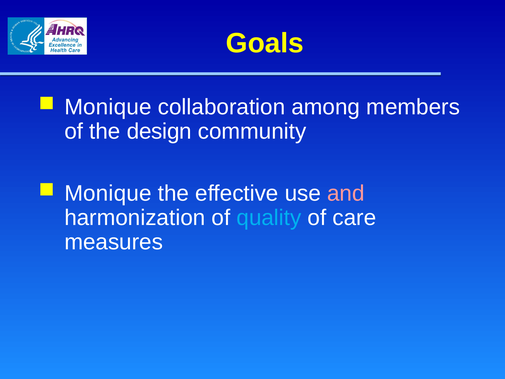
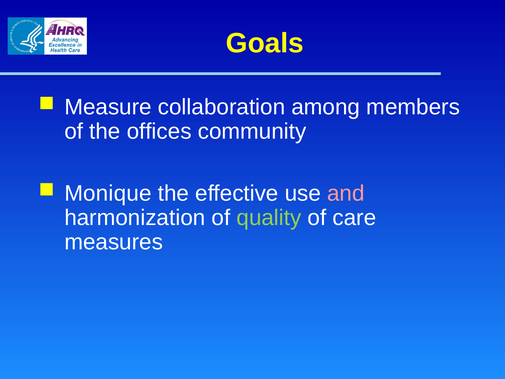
Monique: Monique -> Measure (108, 107)
design: design -> offices (159, 131)
quality colour: light blue -> light green (269, 218)
